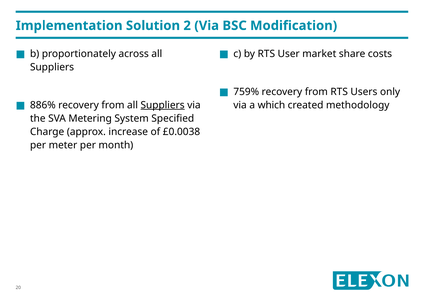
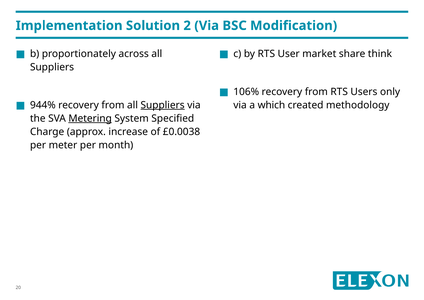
costs: costs -> think (380, 54)
759%: 759% -> 106% (246, 92)
886%: 886% -> 944% (43, 105)
Metering underline: none -> present (90, 118)
